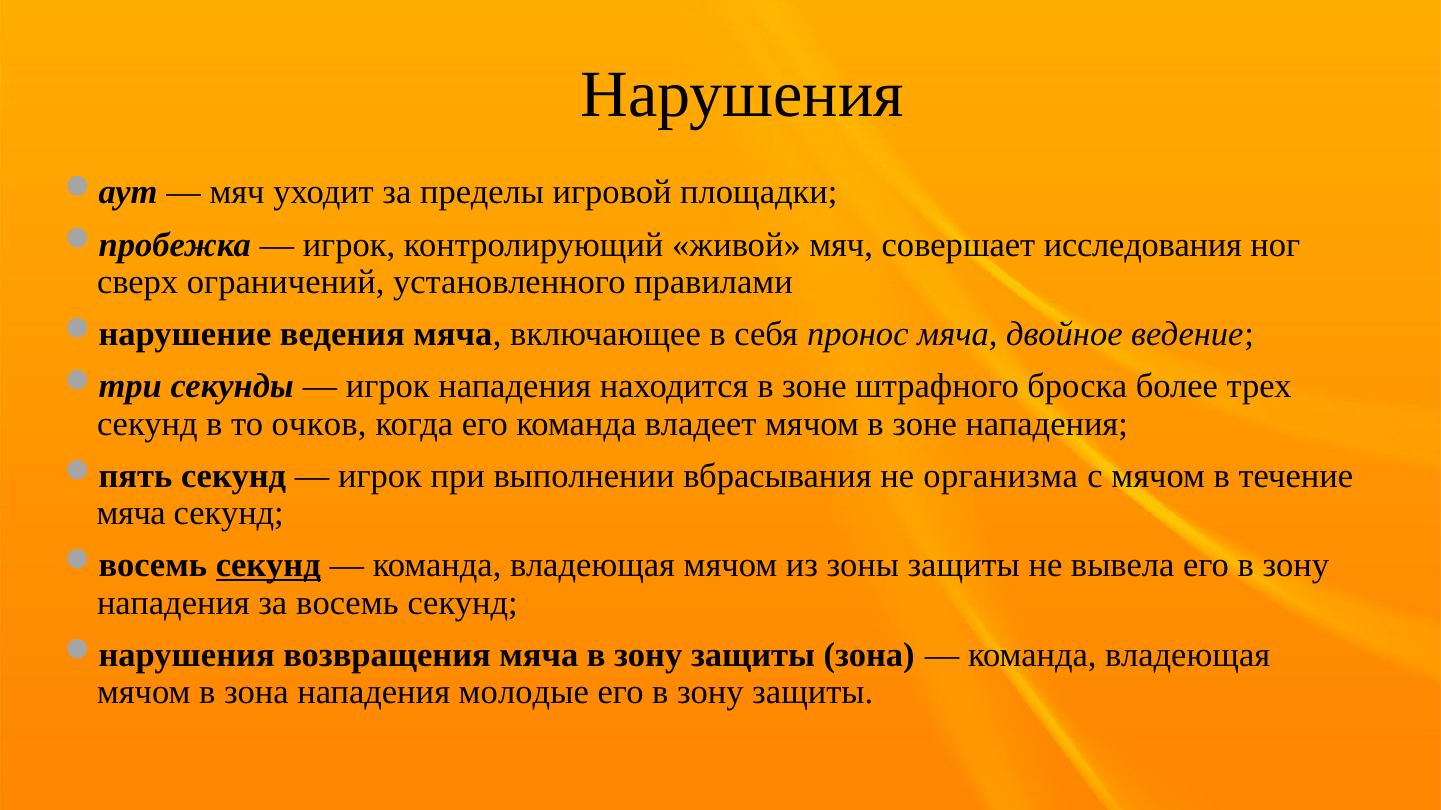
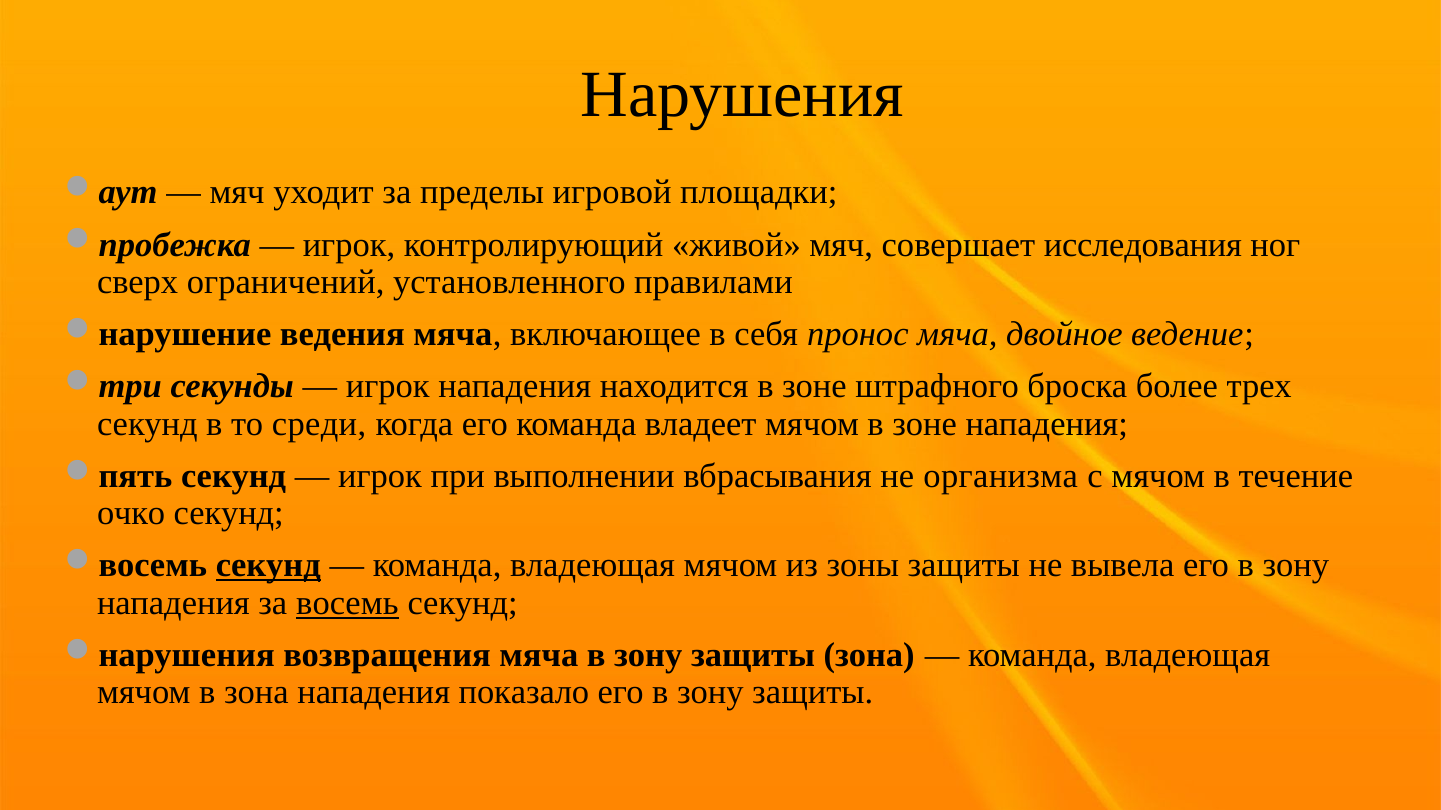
очков: очков -> среди (319, 424)
мяча: мяча -> очко (131, 514)
восемь underline: none -> present (347, 603)
молодые: молодые -> показало (524, 693)
